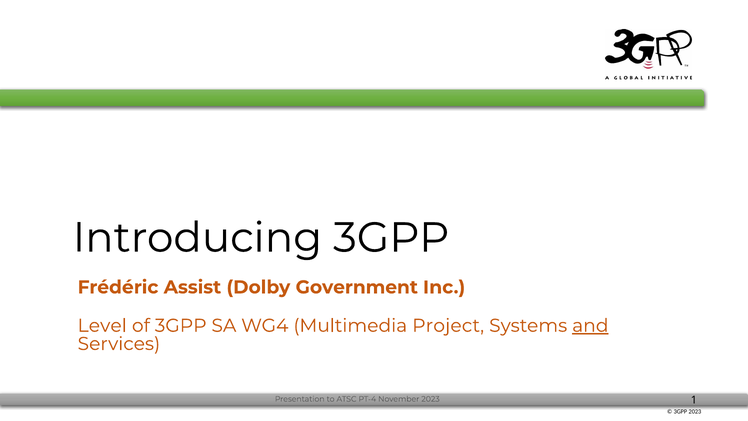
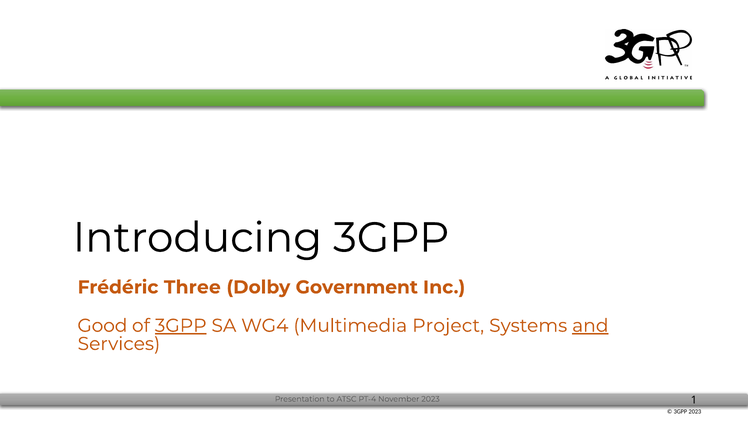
Assist: Assist -> Three (192, 287)
Level: Level -> Good (102, 325)
3GPP underline: none -> present (181, 325)
